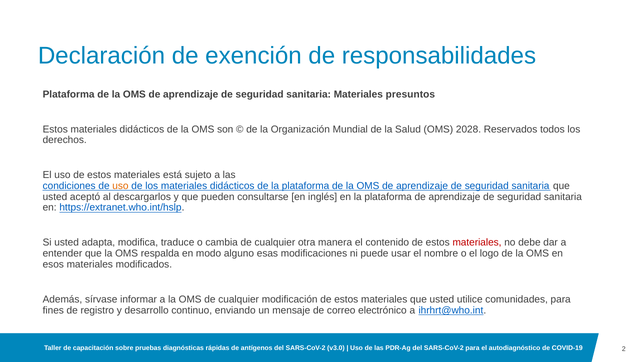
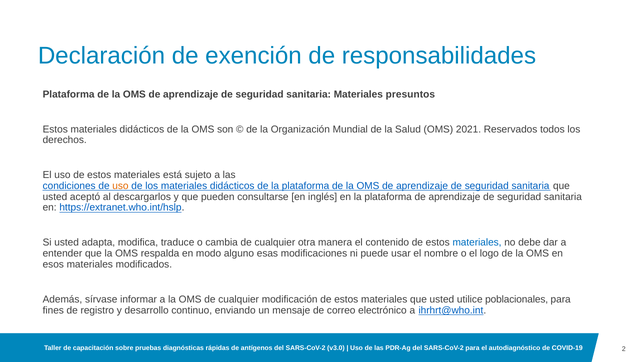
2028: 2028 -> 2021 (469, 129)
materiales colour: red -> blue (477, 242)
comunidades: comunidades -> poblacionales (517, 299)
